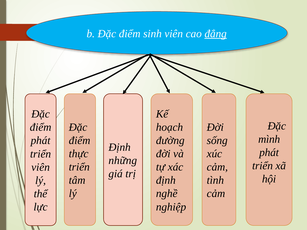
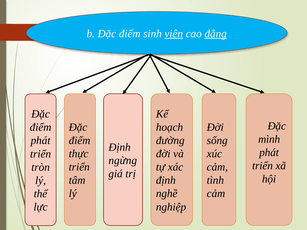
viên underline: none -> present (174, 34)
những: những -> ngừng (123, 161)
viên: viên -> tròn (41, 167)
